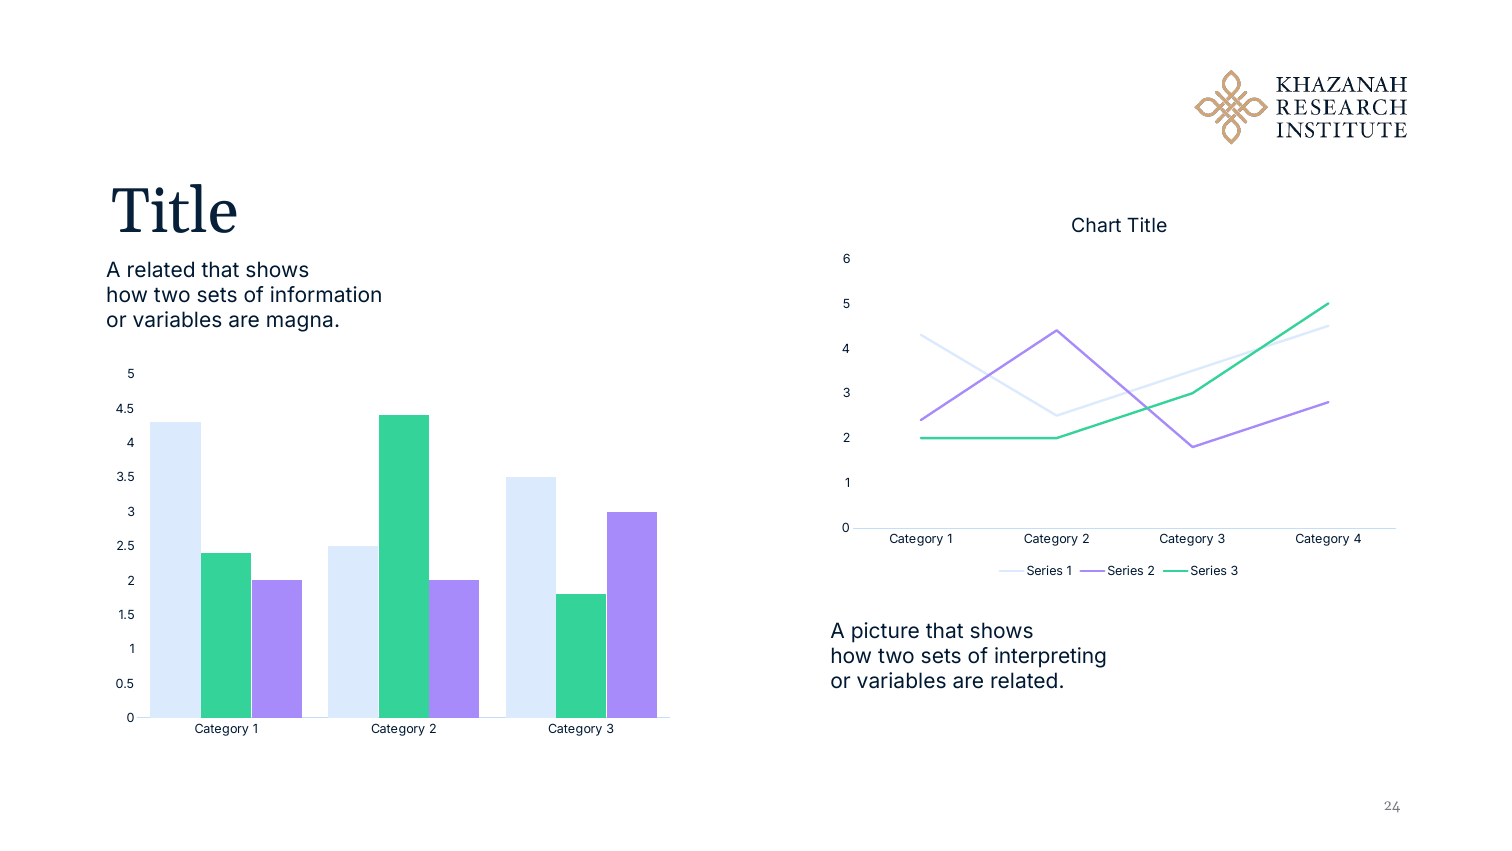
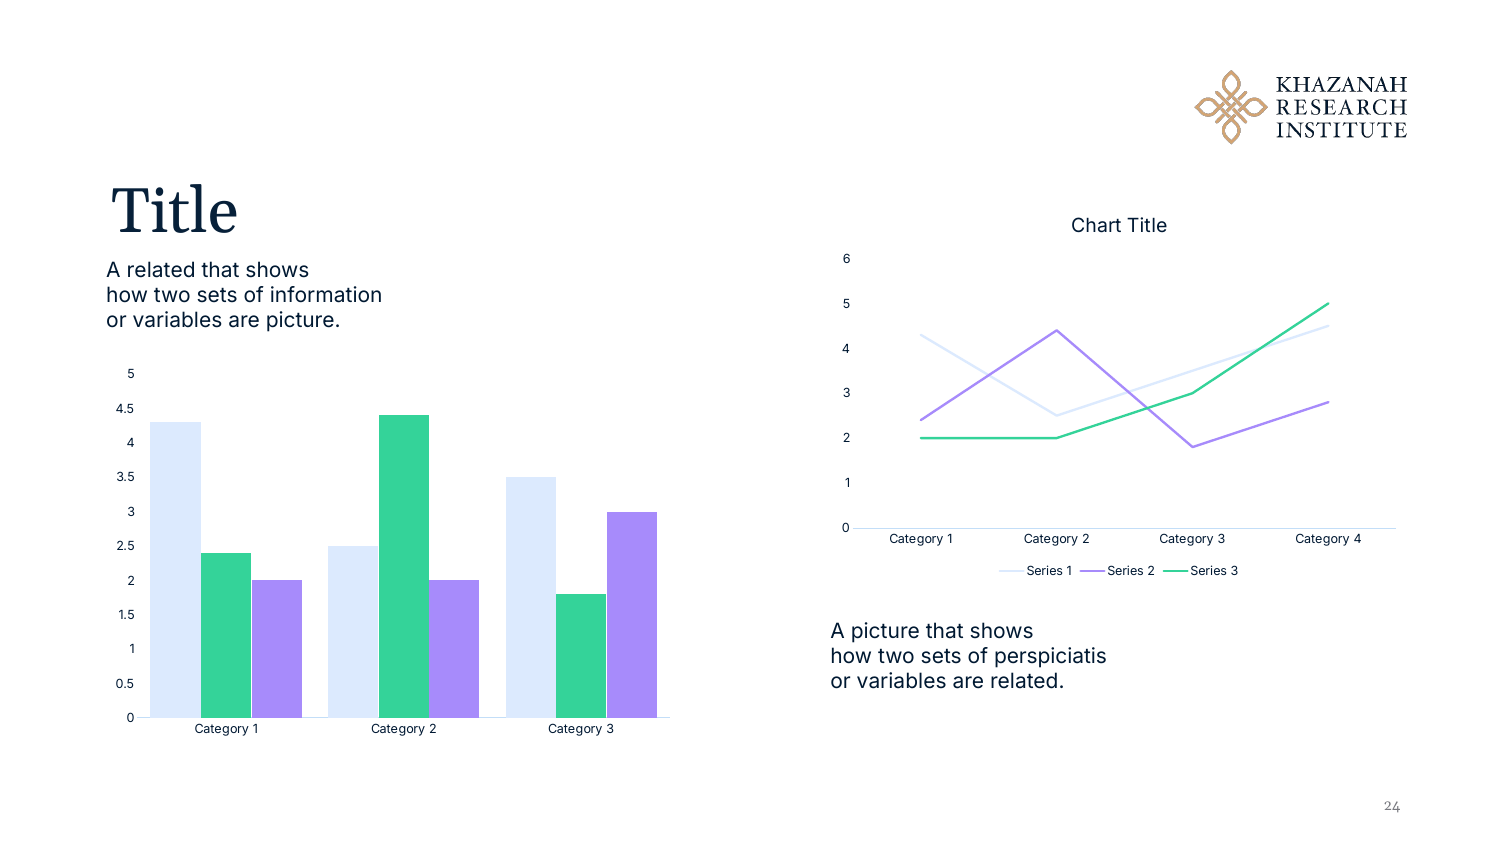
are magna: magna -> picture (303, 321)
interpreting: interpreting -> perspiciatis (1050, 656)
